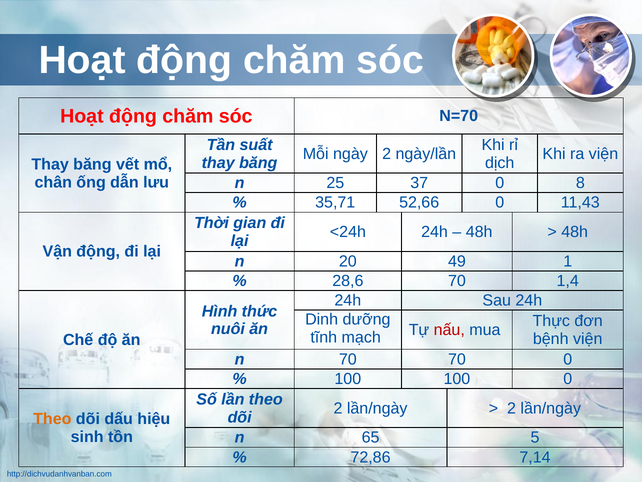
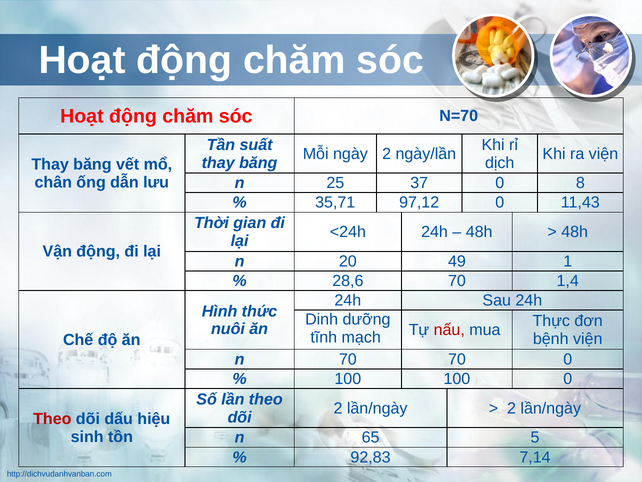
52,66: 52,66 -> 97,12 (419, 202)
Theo colour: orange -> red (52, 418)
72,86: 72,86 -> 92,83 (371, 457)
